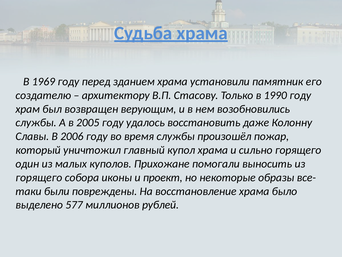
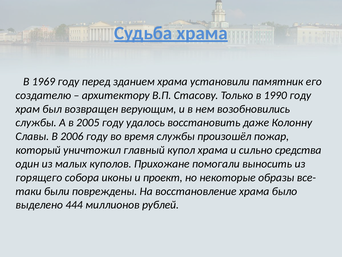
сильно горящего: горящего -> средства (298, 150)
577: 577 -> 444 (74, 205)
